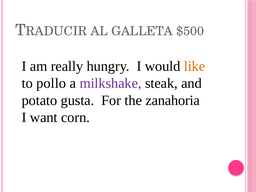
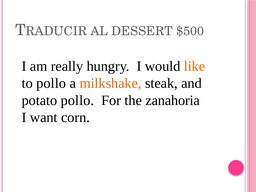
GALLETA: GALLETA -> DESSERT (142, 31)
milkshake colour: purple -> orange (111, 83)
potato gusta: gusta -> pollo (77, 100)
